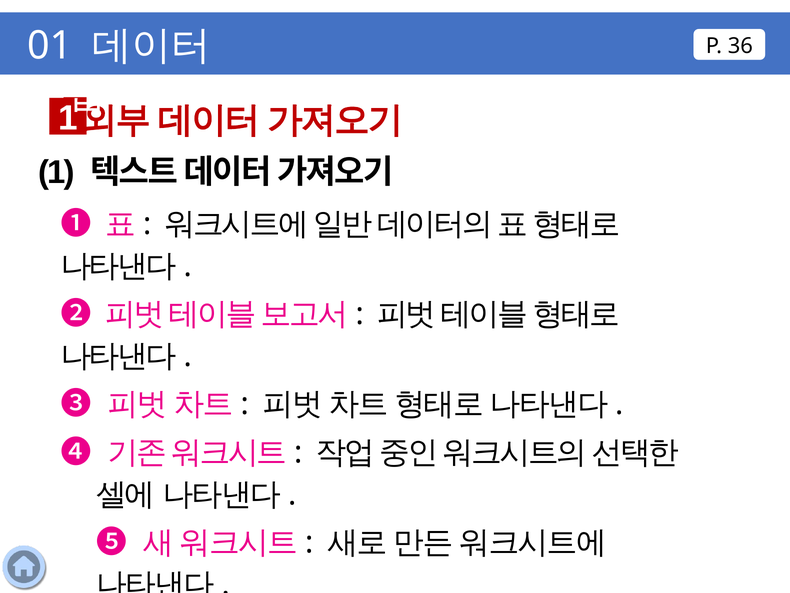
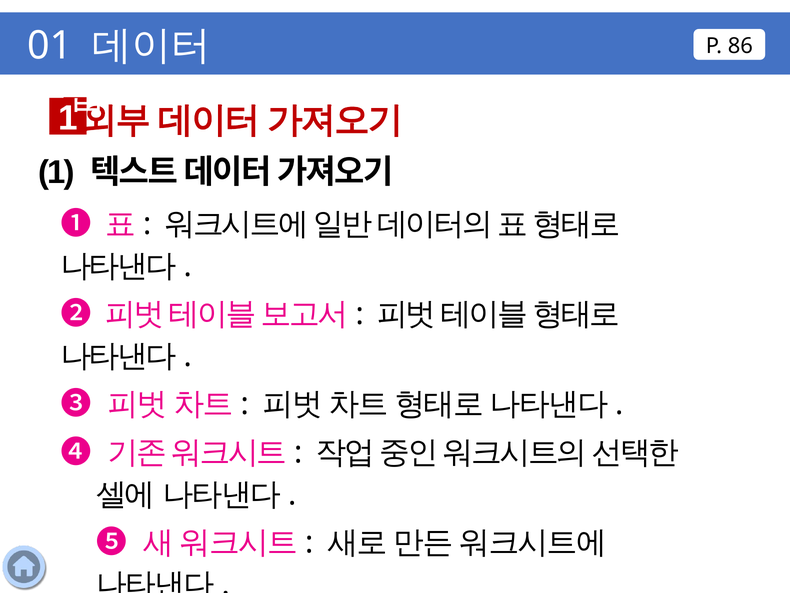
36: 36 -> 86 (740, 46)
